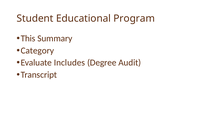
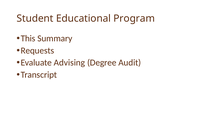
Category: Category -> Requests (37, 50)
Includes: Includes -> Advising (69, 62)
